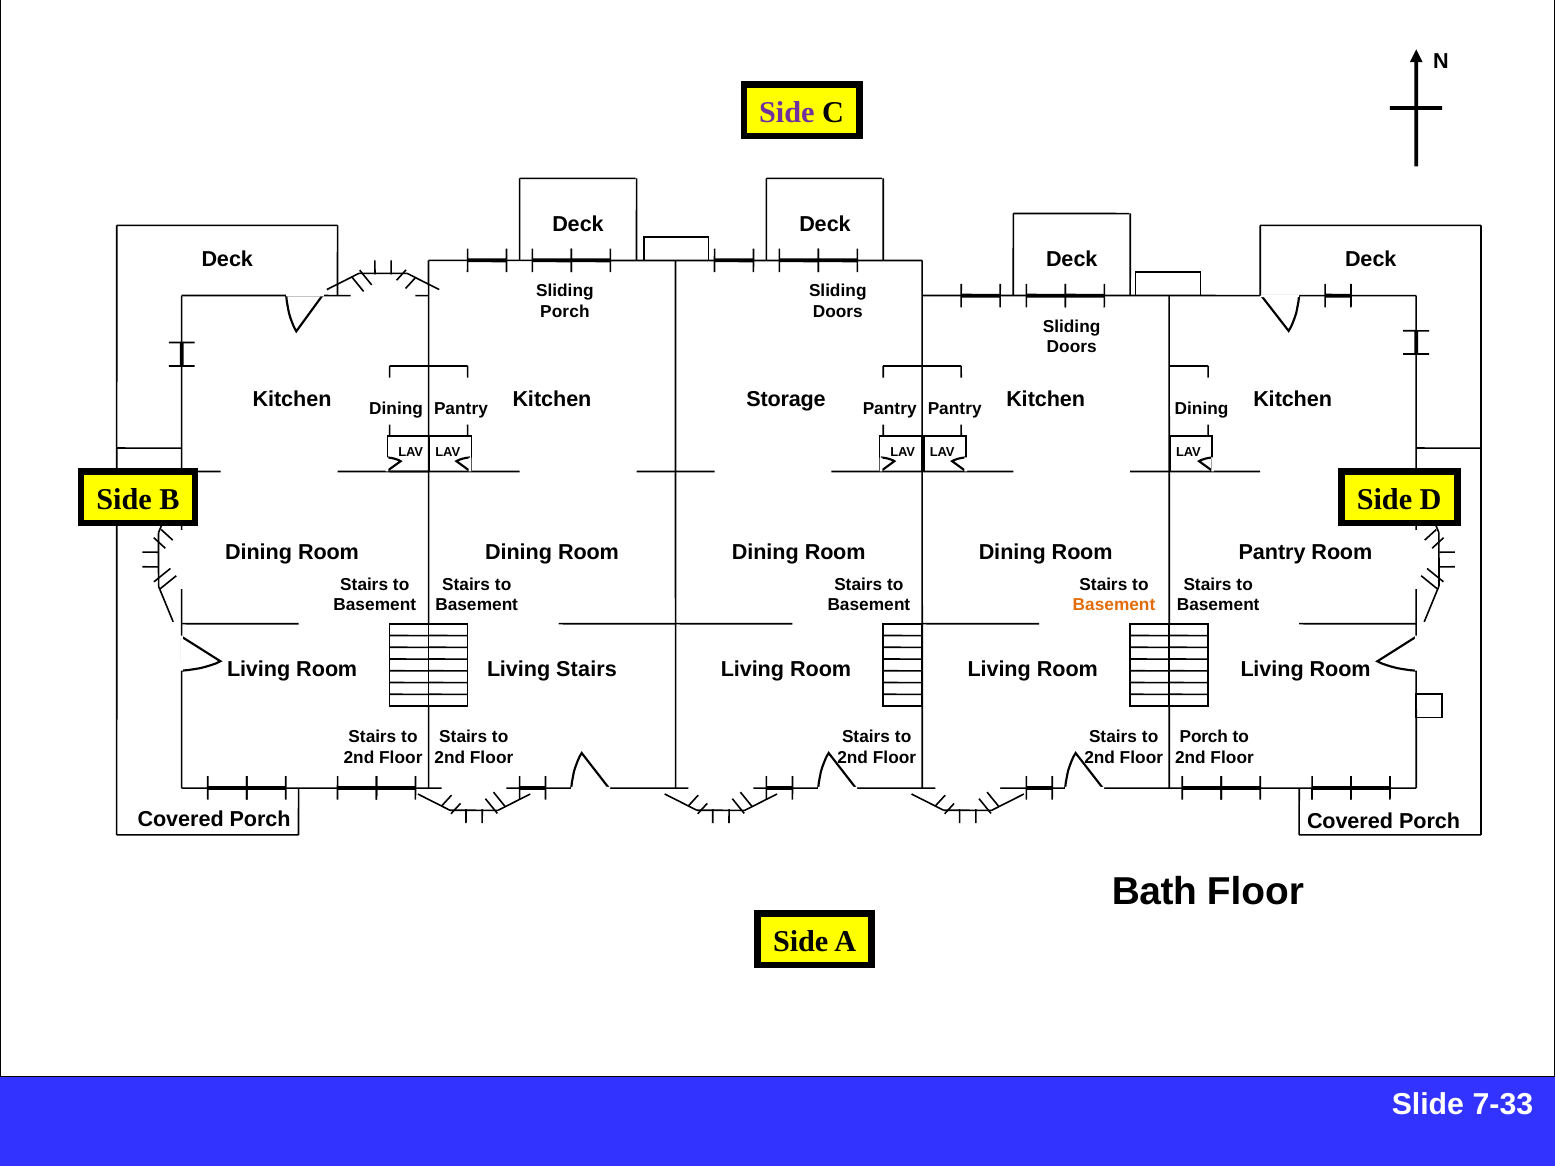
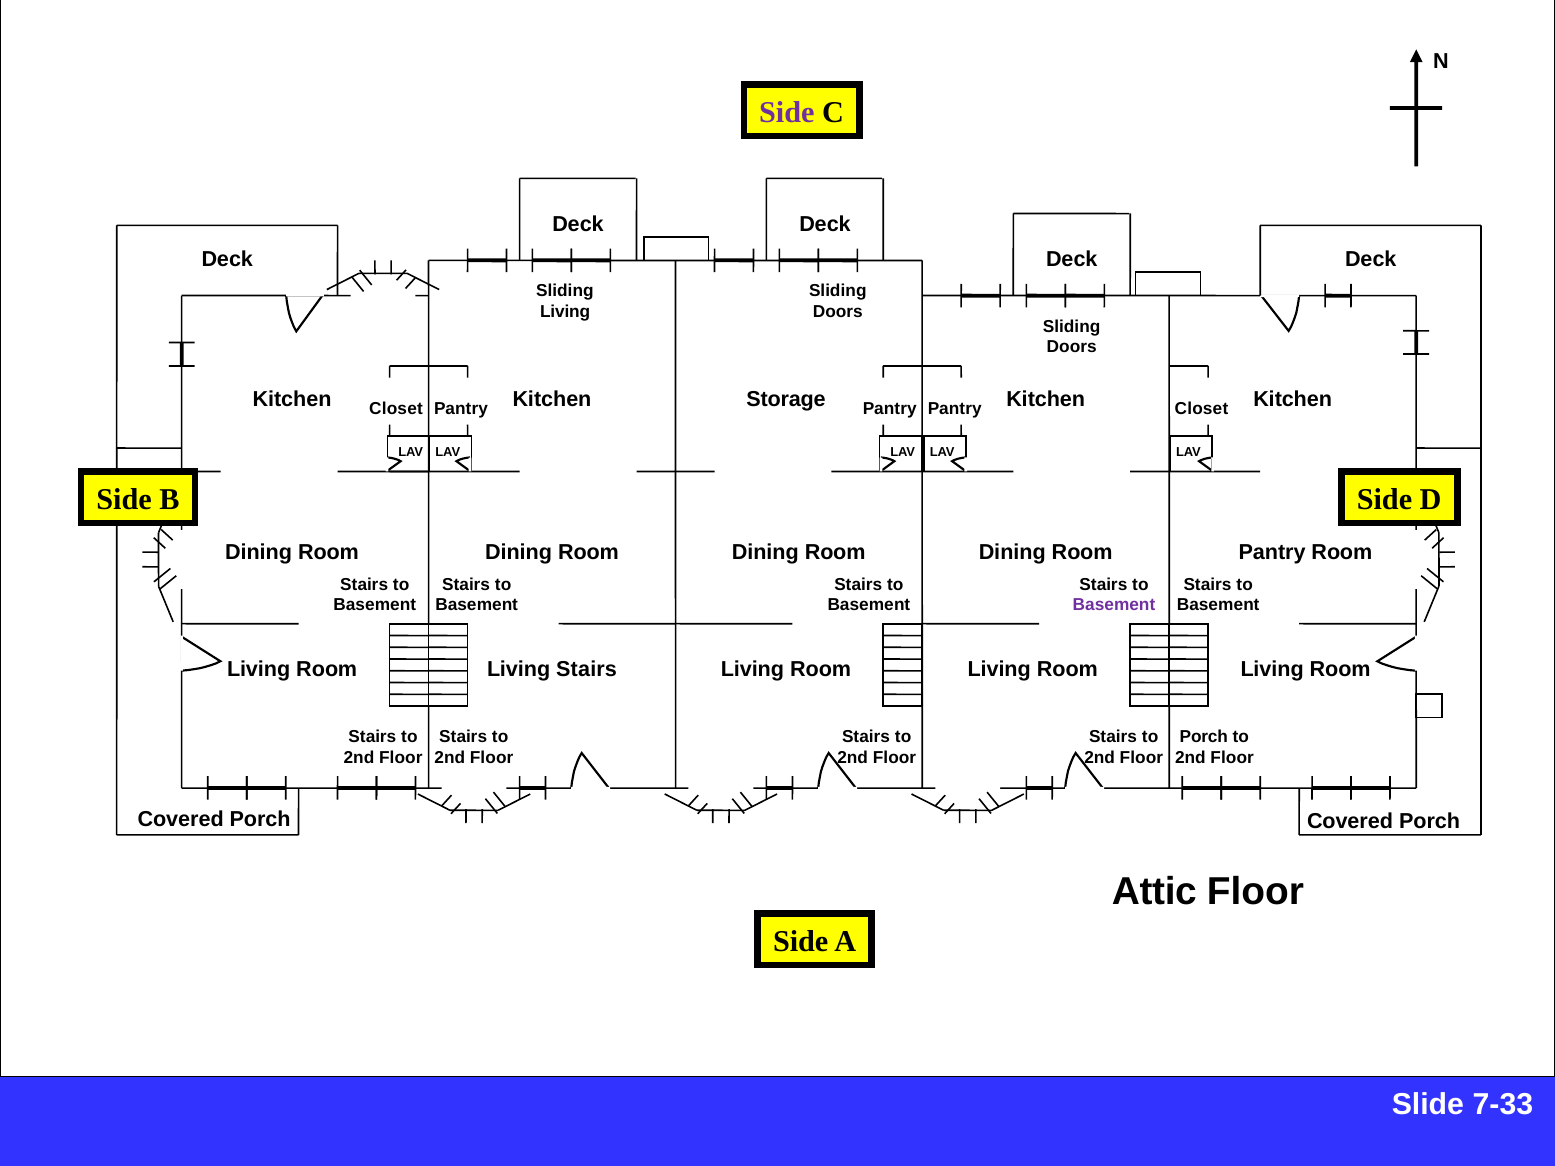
Porch: Porch -> Living (565, 312)
Dining: Dining -> Closet (396, 409)
Pantry Pantry Dining: Dining -> Closet (1201, 409)
Basement colour: orange -> purple (1114, 605)
Bath: Bath -> Attic (1154, 892)
